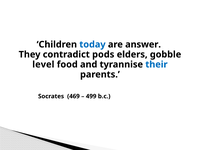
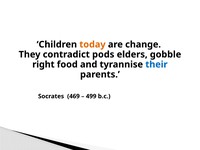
today colour: blue -> orange (92, 44)
answer: answer -> change (143, 44)
level: level -> right (43, 64)
